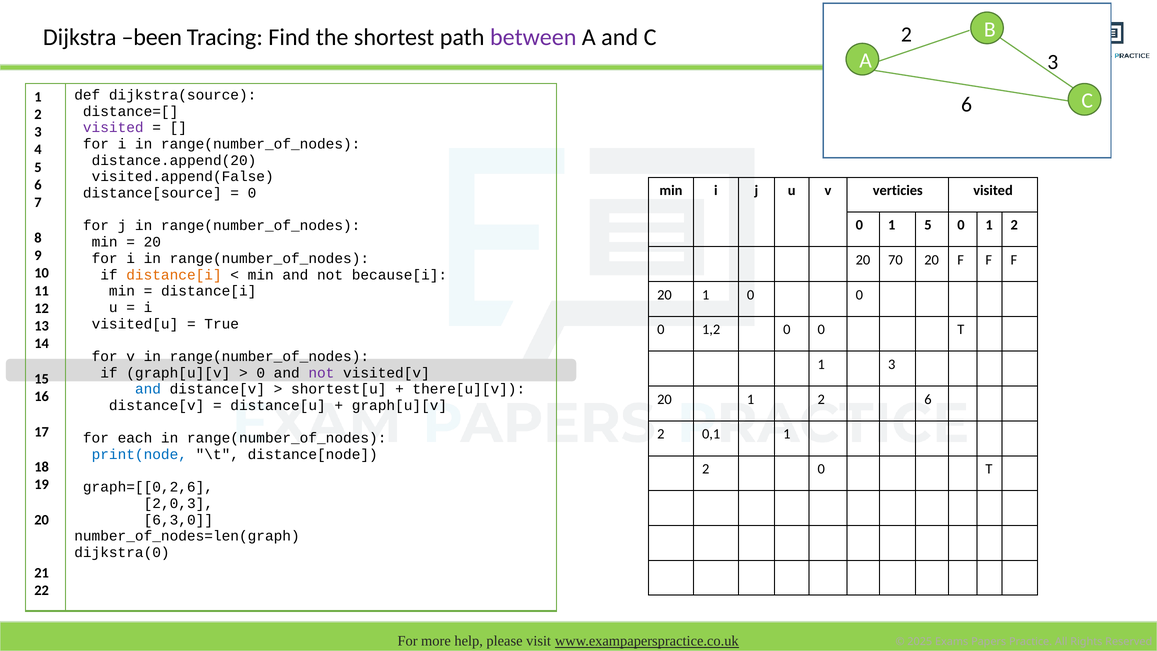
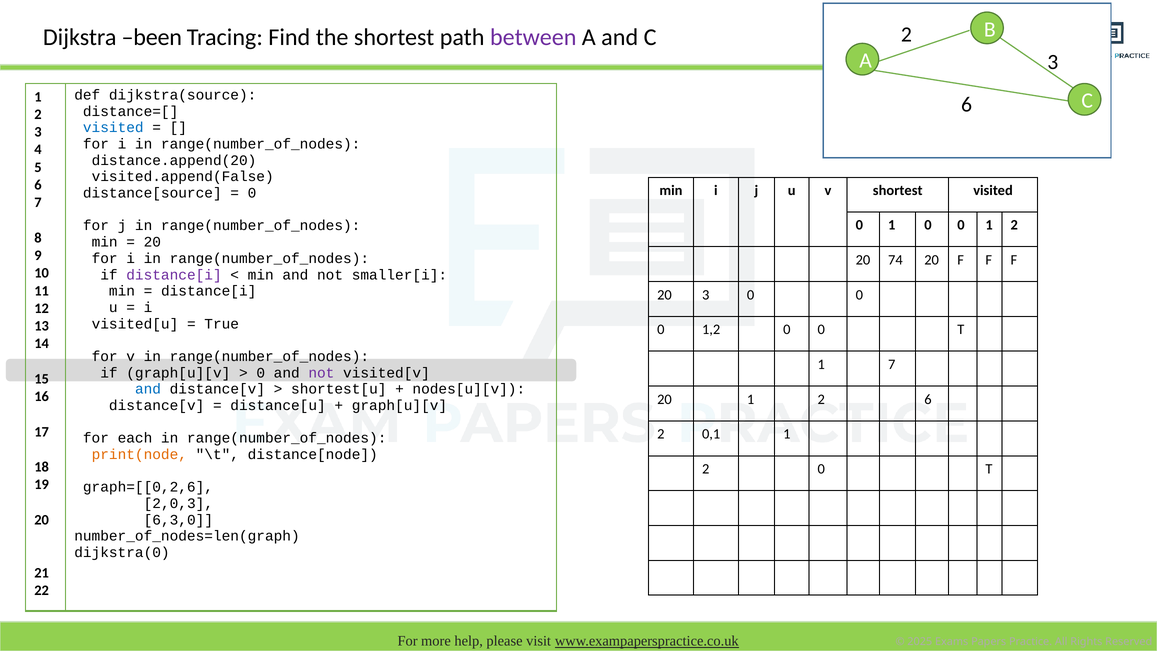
visited colour: purple -> blue (113, 128)
v verticies: verticies -> shortest (898, 191)
1 5: 5 -> 0 (928, 225)
70: 70 -> 74 (895, 260)
distance[i colour: orange -> purple (174, 275)
because[i: because[i -> smaller[i (399, 275)
1: 1 -> 3 (706, 295)
1 3: 3 -> 7 (892, 364)
there[u][v: there[u][v -> nodes[u][v (469, 389)
print(node colour: blue -> orange (139, 454)
